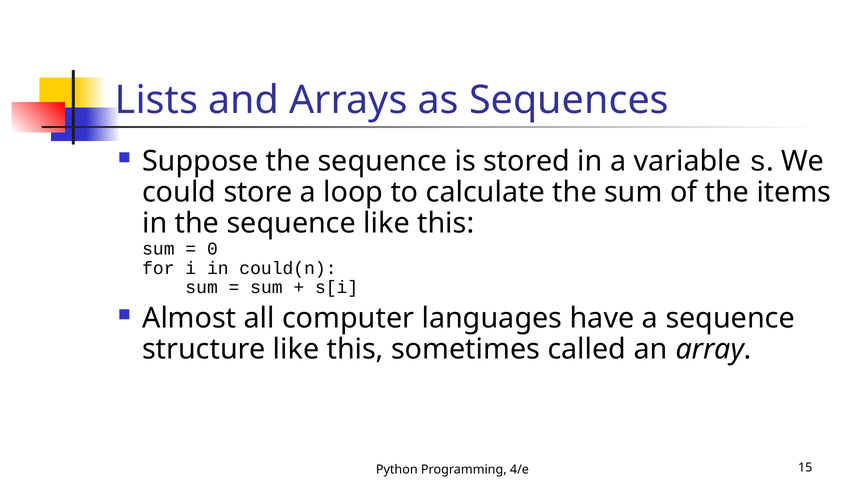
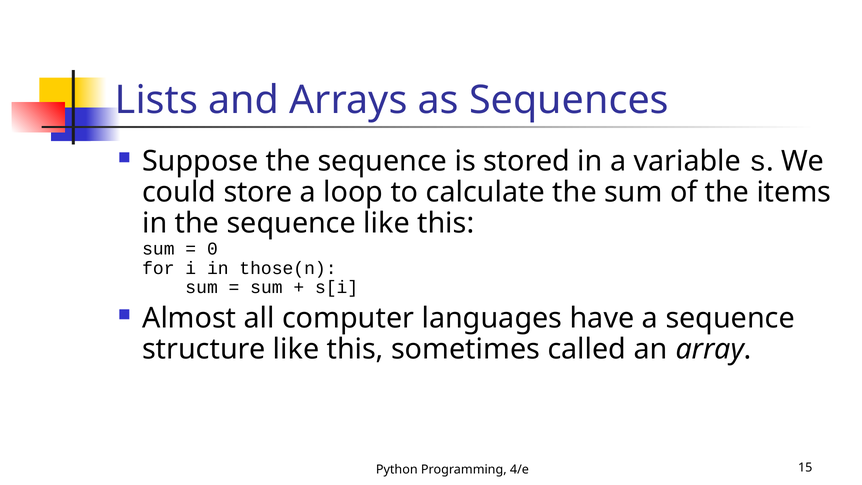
could(n: could(n -> those(n (288, 268)
